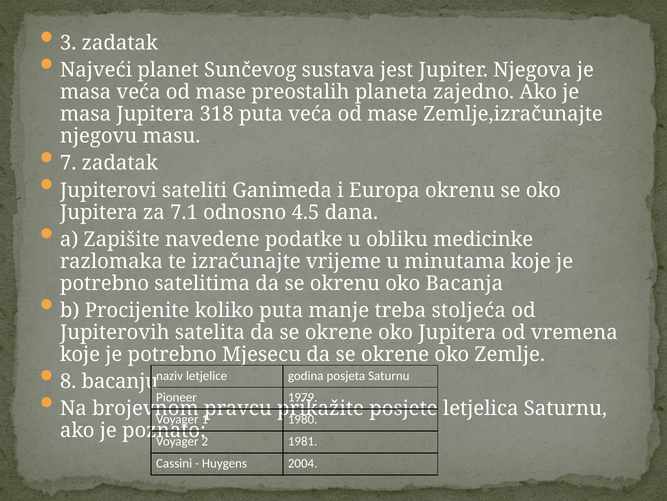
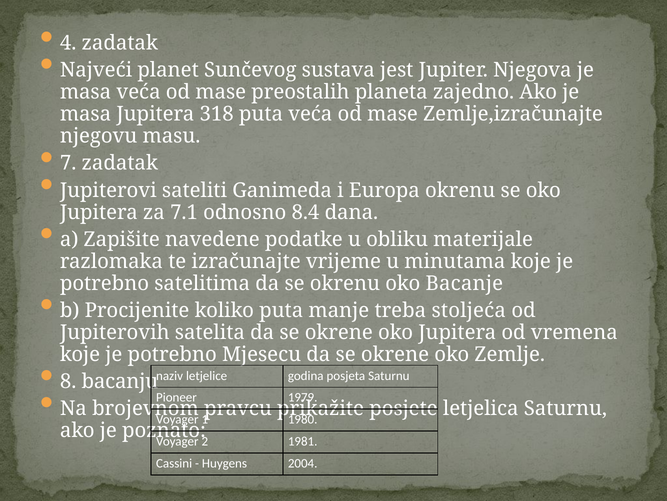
3: 3 -> 4 (68, 43)
4.5: 4.5 -> 8.4 (305, 212)
medicinke: medicinke -> materijale (483, 239)
Bacanja: Bacanja -> Bacanje (464, 283)
